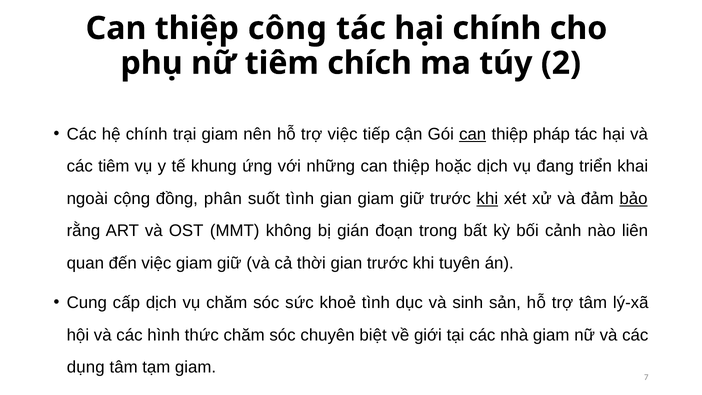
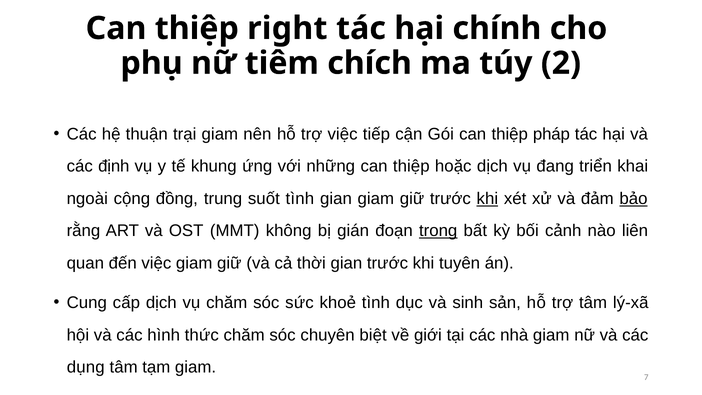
công: công -> right (287, 28)
chính: chính -> thuận (147, 134)
can underline: present -> none (473, 134)
các tiêm: tiêm -> định (114, 166)
phân: phân -> trung (223, 199)
trong underline: none -> present (438, 231)
